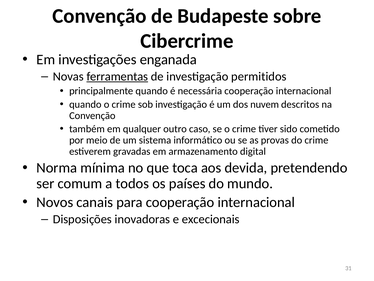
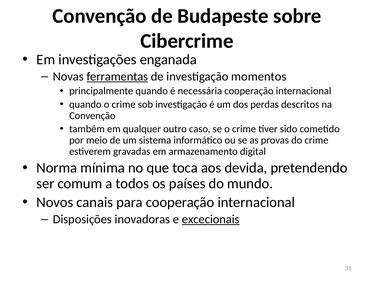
permitidos: permitidos -> momentos (259, 76)
nuvem: nuvem -> perdas (265, 104)
excecionais underline: none -> present (211, 219)
